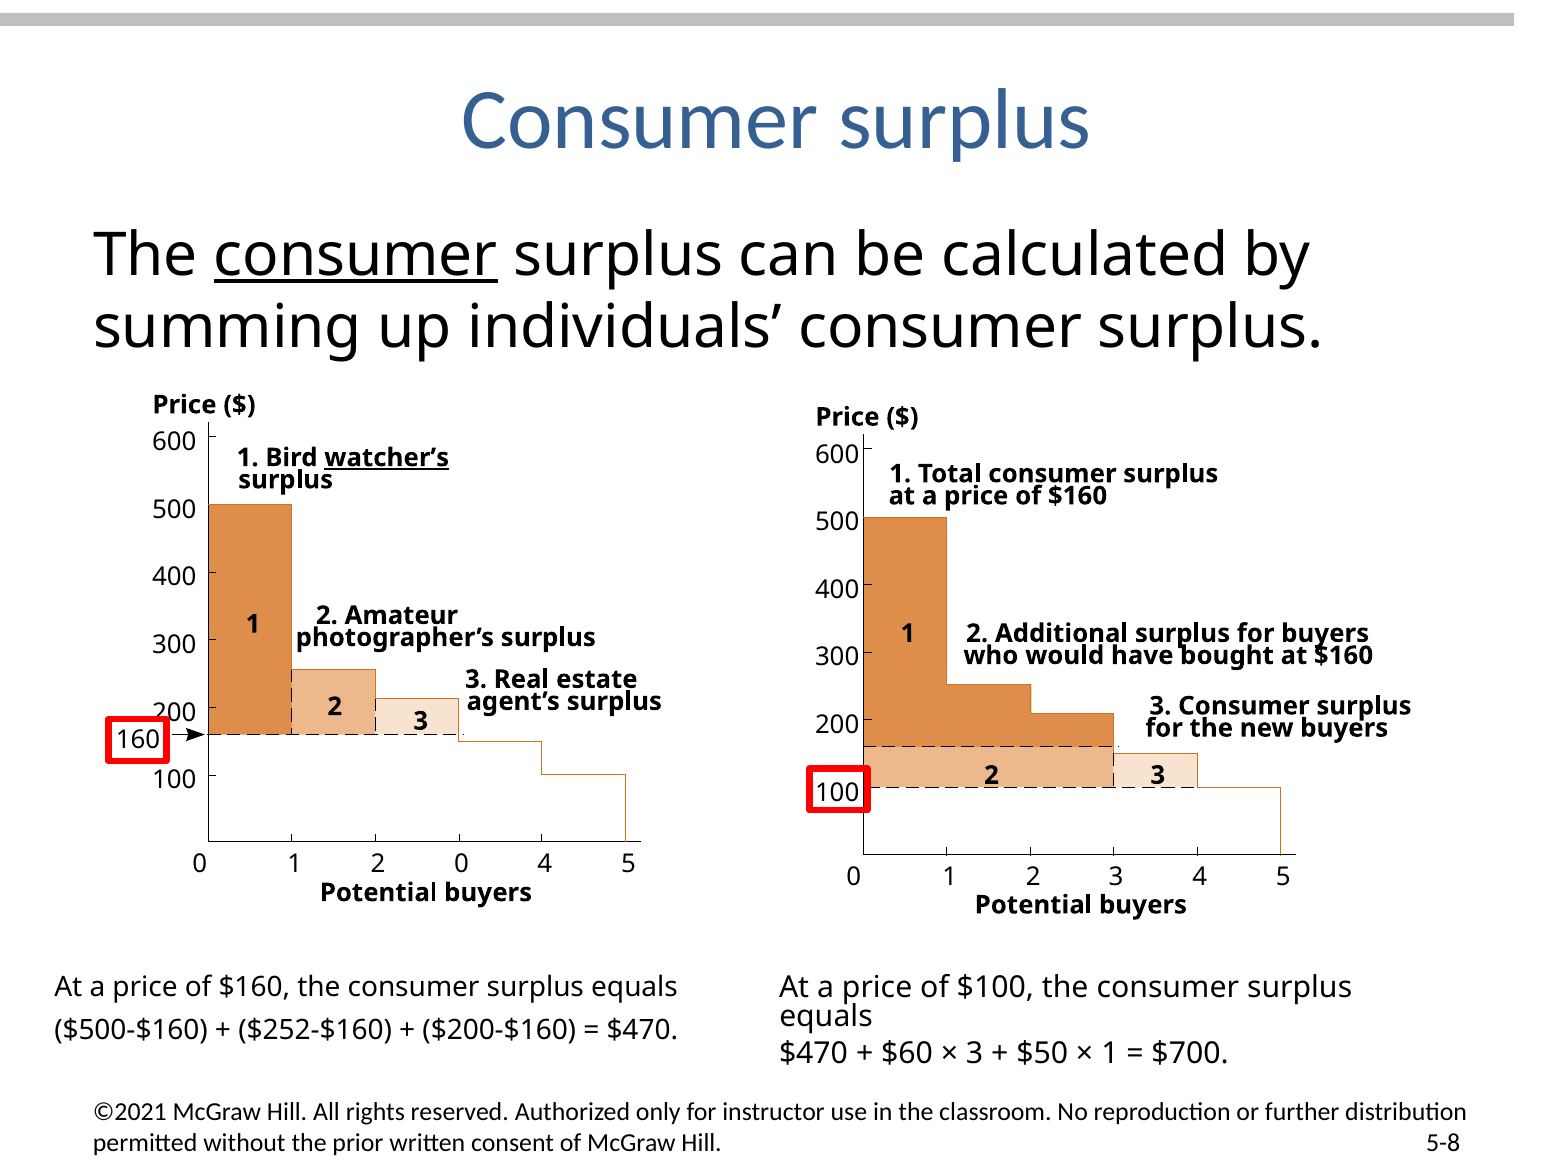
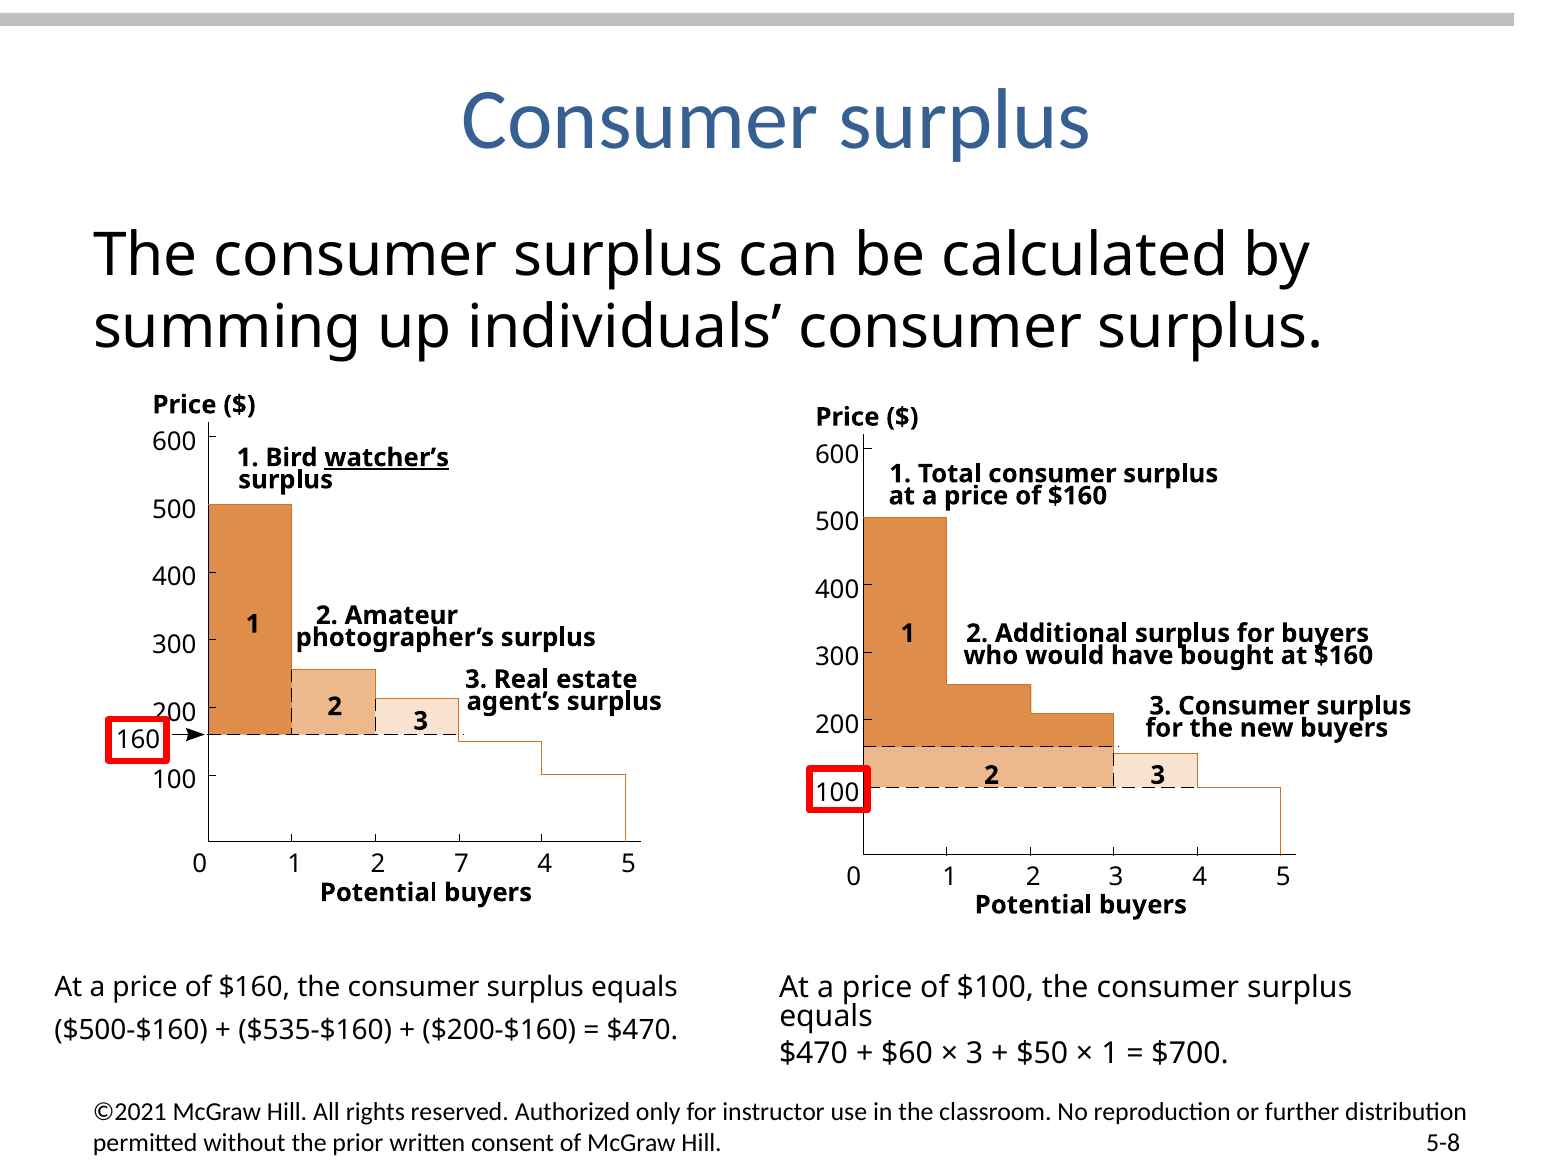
consumer underline: present -> none (356, 255)
2 0: 0 -> 7 (461, 864)
$252-$160: $252-$160 -> $535-$160 (315, 1030)
